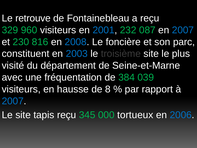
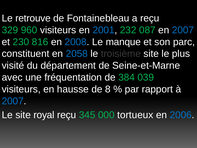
foncière: foncière -> manque (123, 42)
2003: 2003 -> 2058 (77, 54)
tapis: tapis -> royal (44, 115)
